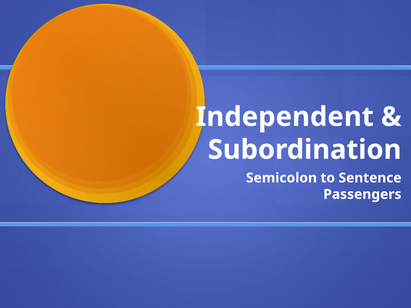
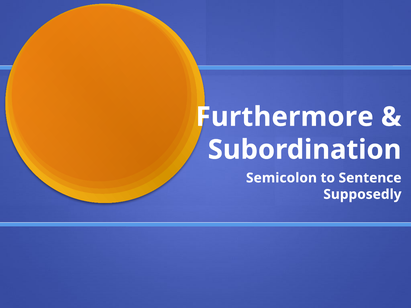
Independent: Independent -> Furthermore (285, 117)
Passengers: Passengers -> Supposedly (362, 194)
